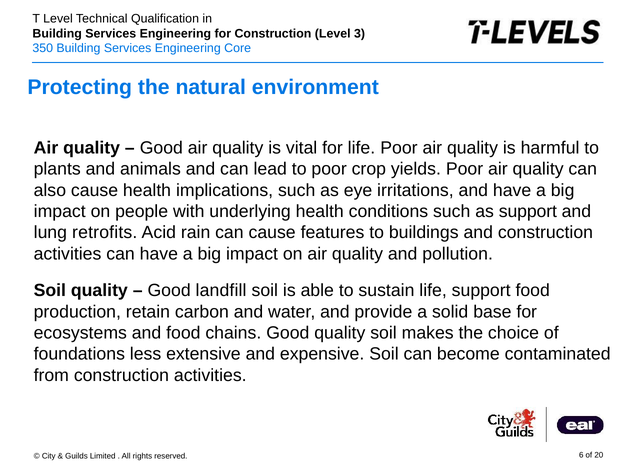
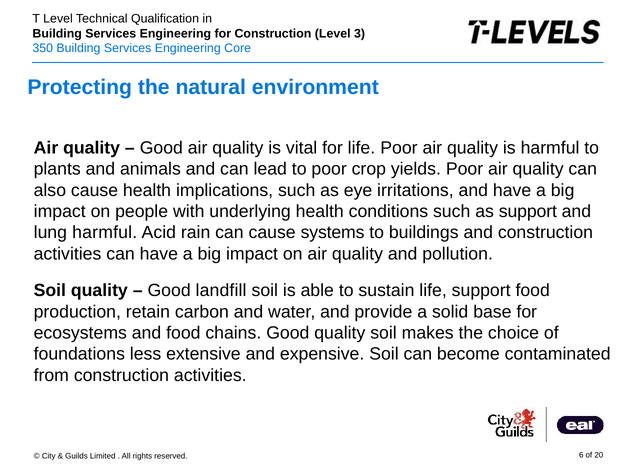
lung retrofits: retrofits -> harmful (105, 233)
features: features -> systems (333, 233)
